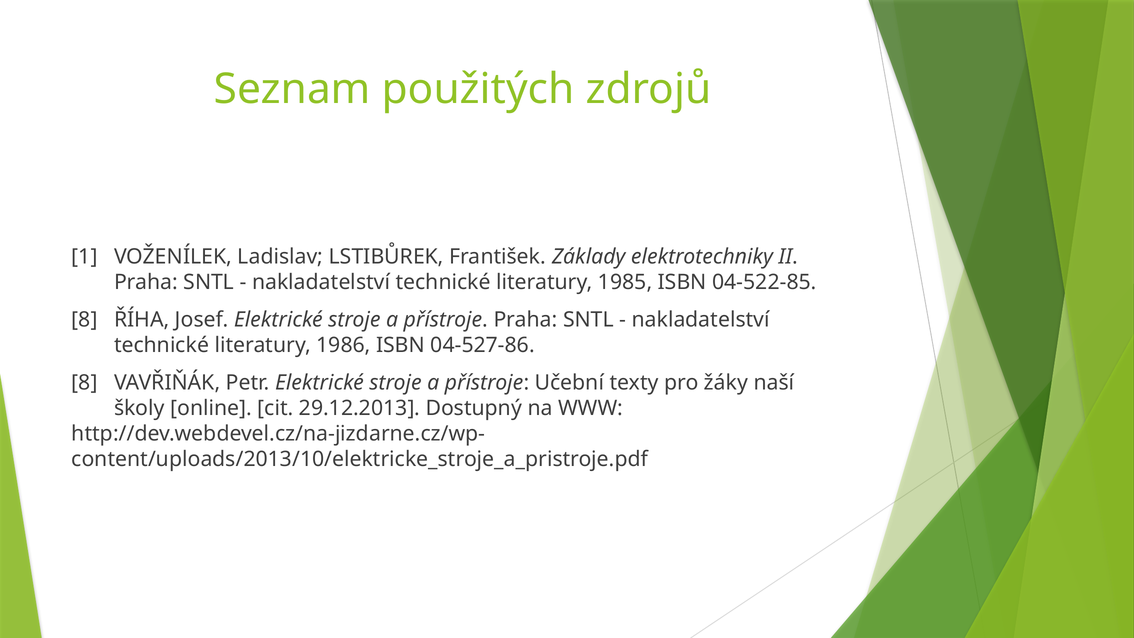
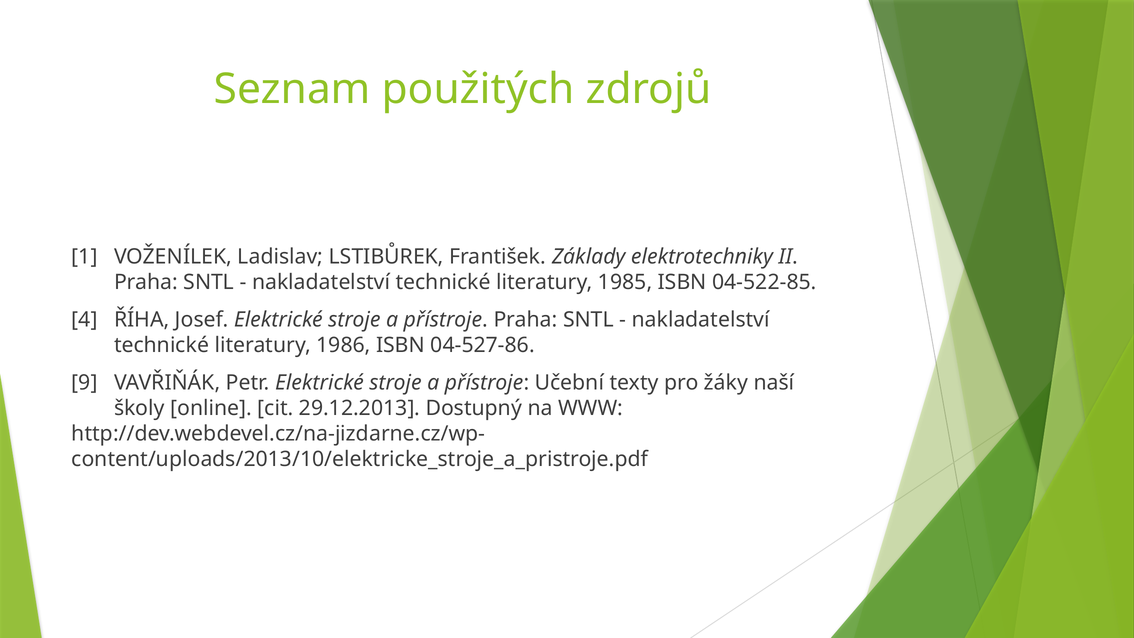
8: 8 -> 4 (85, 320)
8: 8 -> 9 (85, 383)
